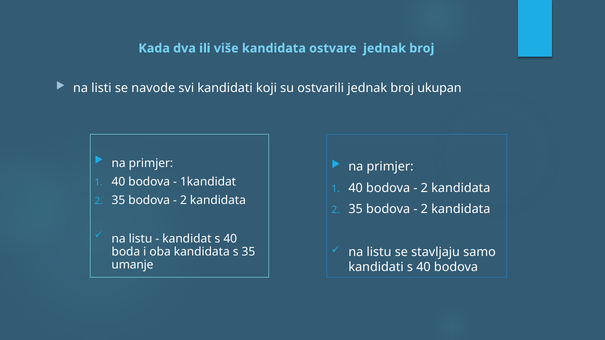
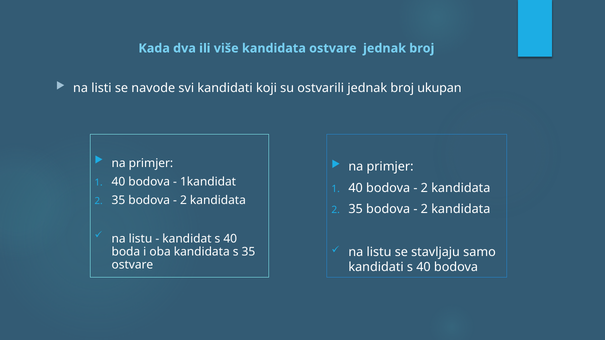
umanje: umanje -> ostvare (132, 265)
